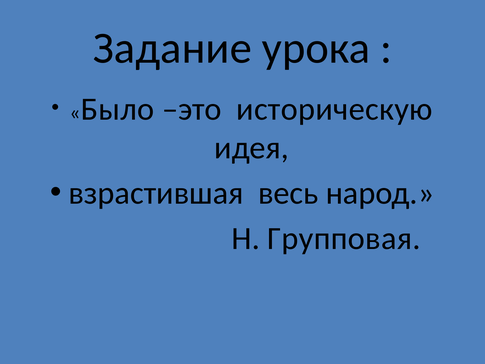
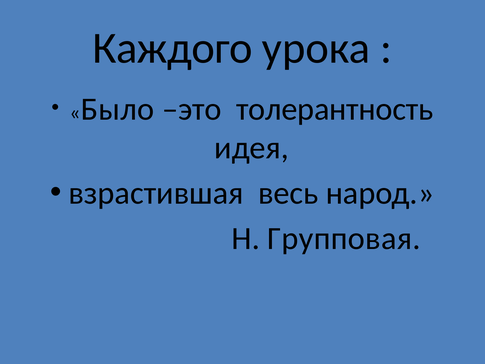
Задание: Задание -> Каждого (173, 48)
историческую: историческую -> толерантность (335, 109)
